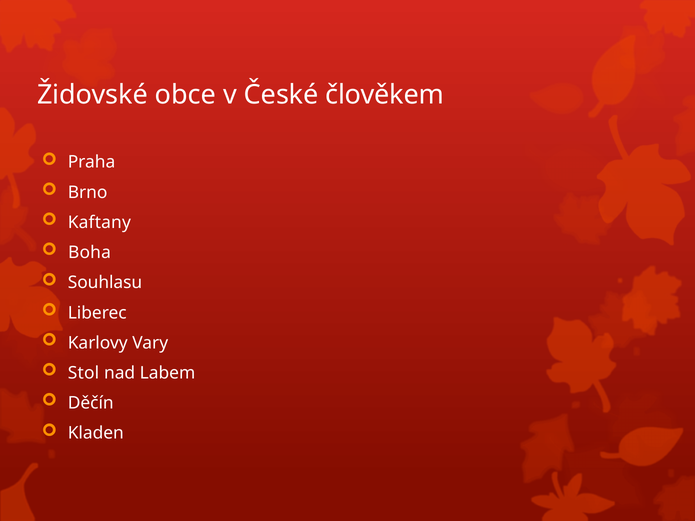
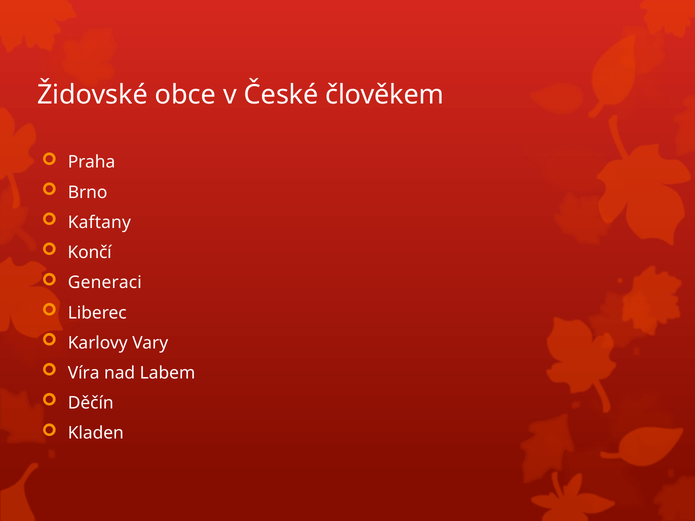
Boha: Boha -> Končí (90, 253)
Souhlasu: Souhlasu -> Generaci (105, 283)
Stol: Stol -> Víra (84, 373)
